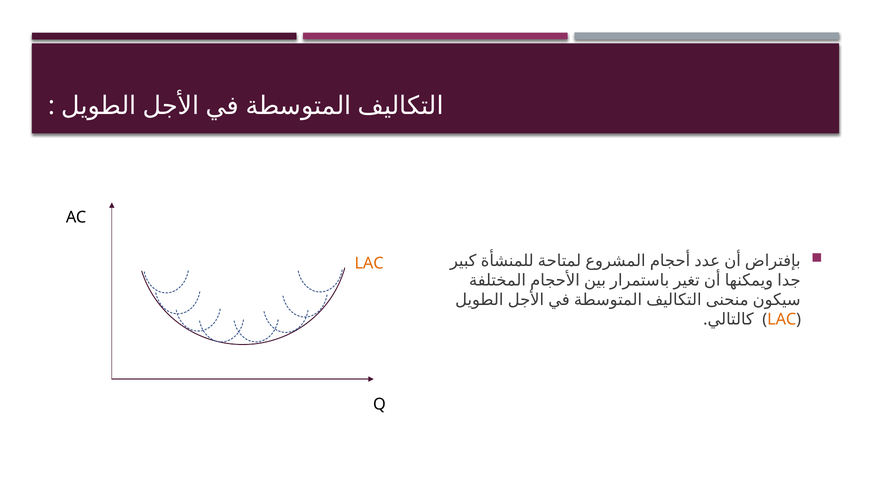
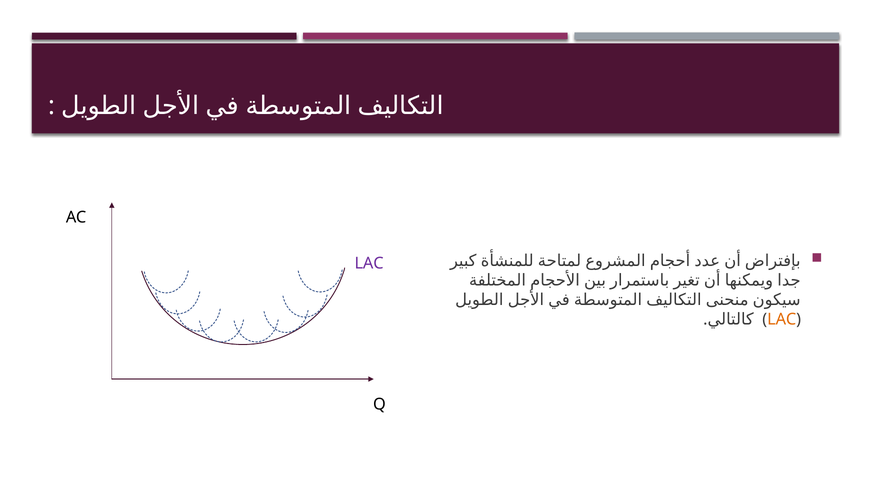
LAC colour: orange -> purple (369, 264)
